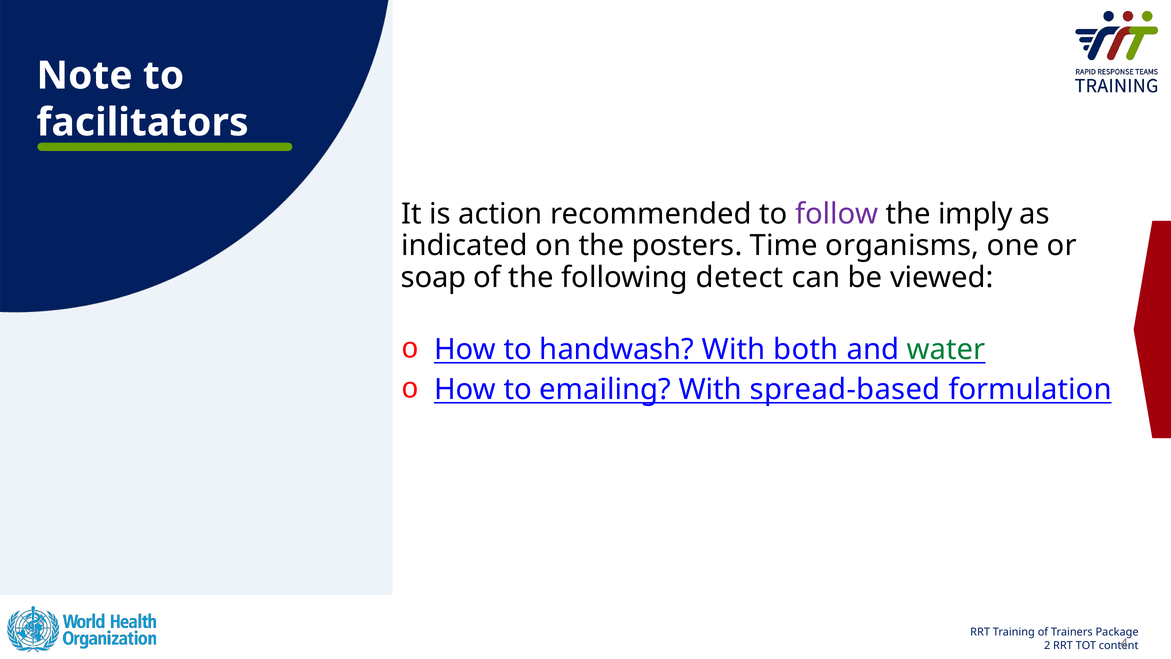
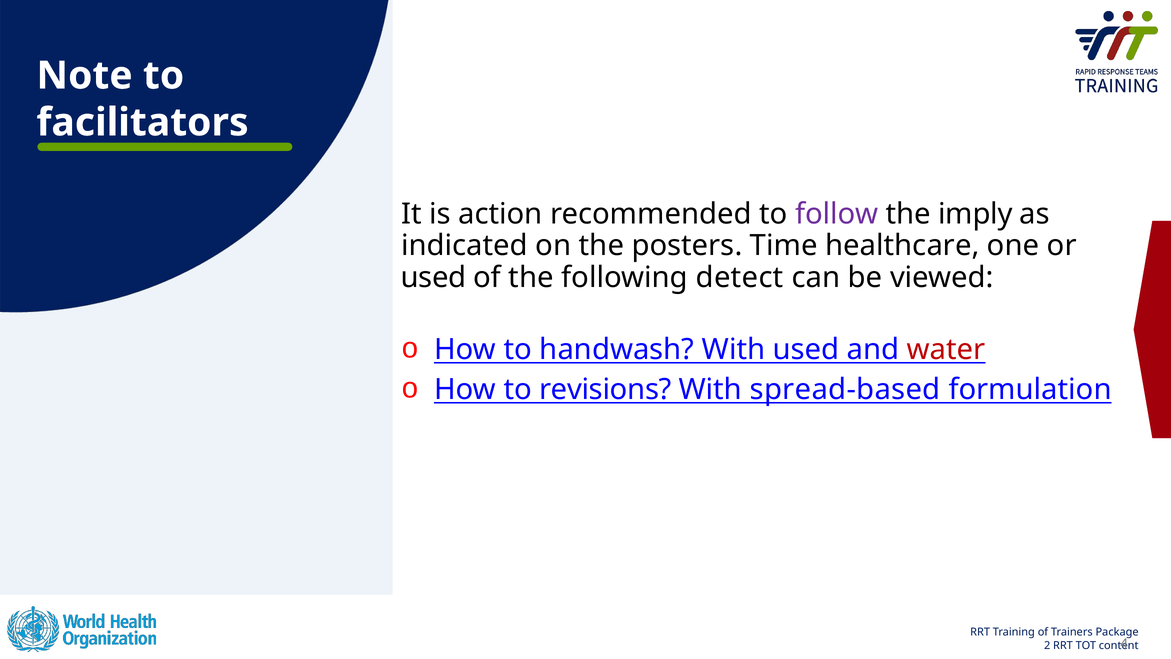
organisms: organisms -> healthcare (902, 246)
soap: soap -> used (434, 277)
With both: both -> used (806, 349)
water colour: green -> red (946, 349)
emailing: emailing -> revisions (605, 389)
